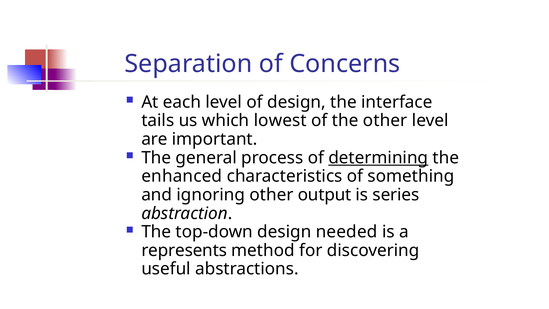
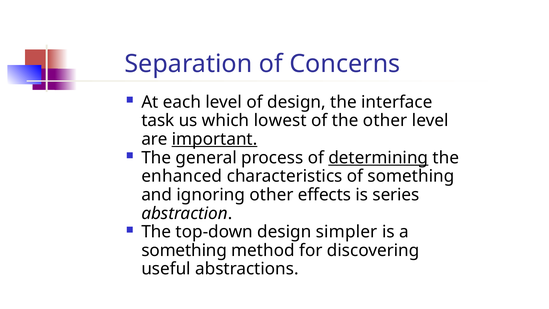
tails: tails -> task (158, 121)
important underline: none -> present (215, 139)
output: output -> effects (325, 195)
needed: needed -> simpler (347, 232)
represents: represents -> something (184, 250)
